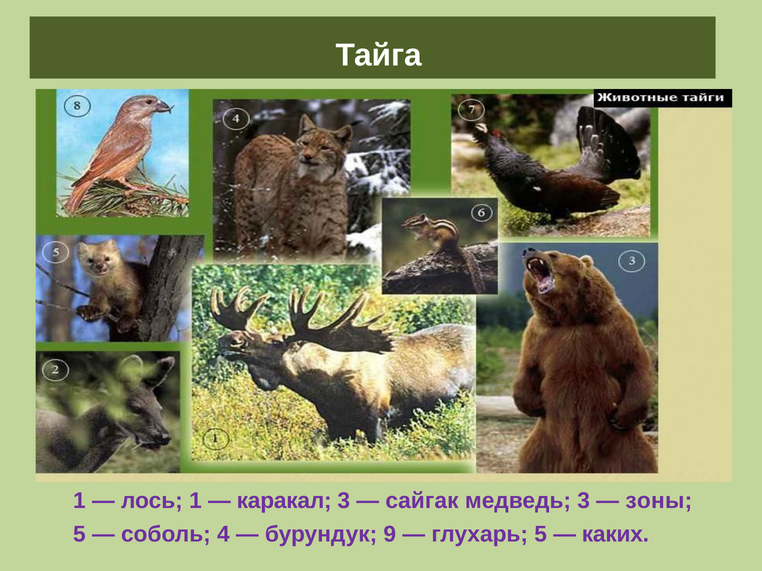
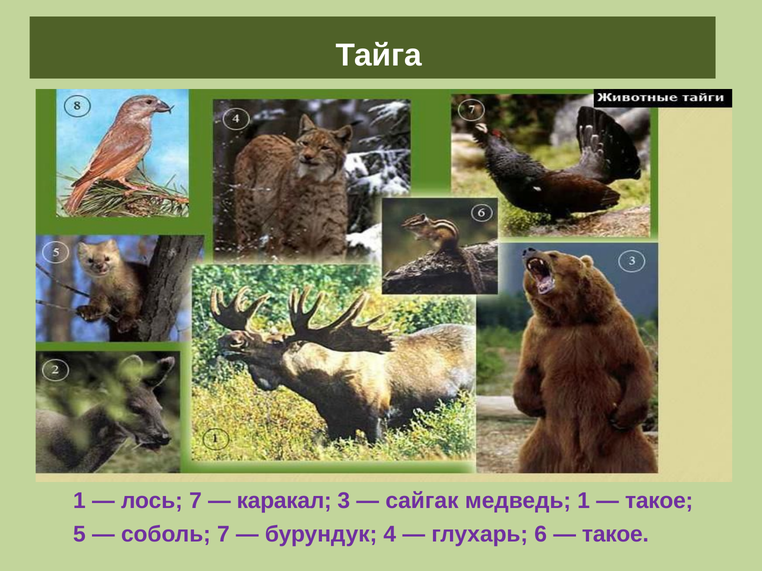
лось 1: 1 -> 7 (195, 501)
медведь 3: 3 -> 1 (584, 501)
зоны: зоны -> такое (659, 501)
соболь 4: 4 -> 7 (223, 534)
9: 9 -> 4 (390, 534)
глухарь 5: 5 -> 6 (541, 534)
каких: каких -> такое (615, 534)
